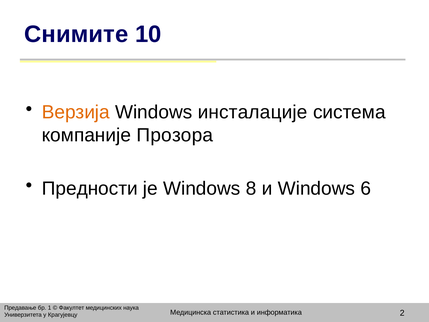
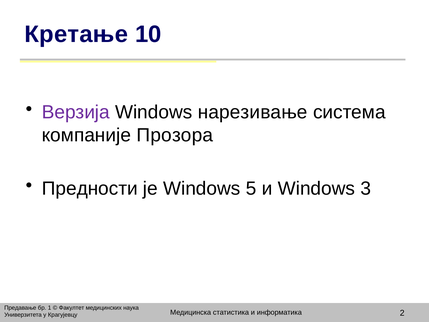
Снимите: Снимите -> Кретање (76, 34)
Верзија colour: orange -> purple (76, 112)
инсталације: инсталације -> нарезивање (253, 112)
8: 8 -> 5 (251, 189)
6: 6 -> 3 (366, 189)
